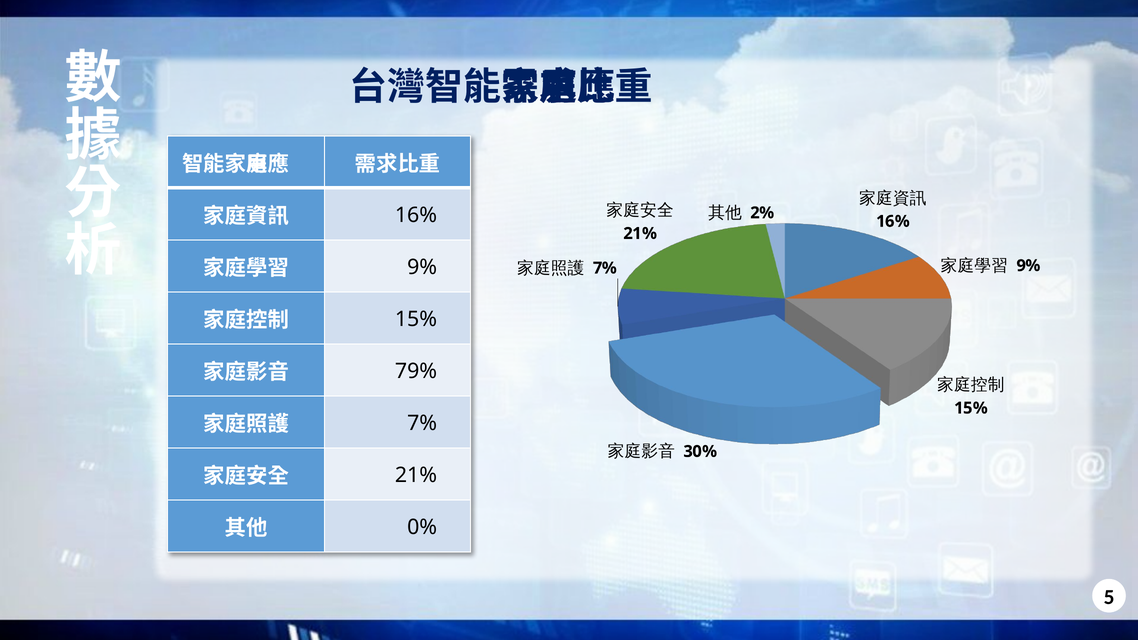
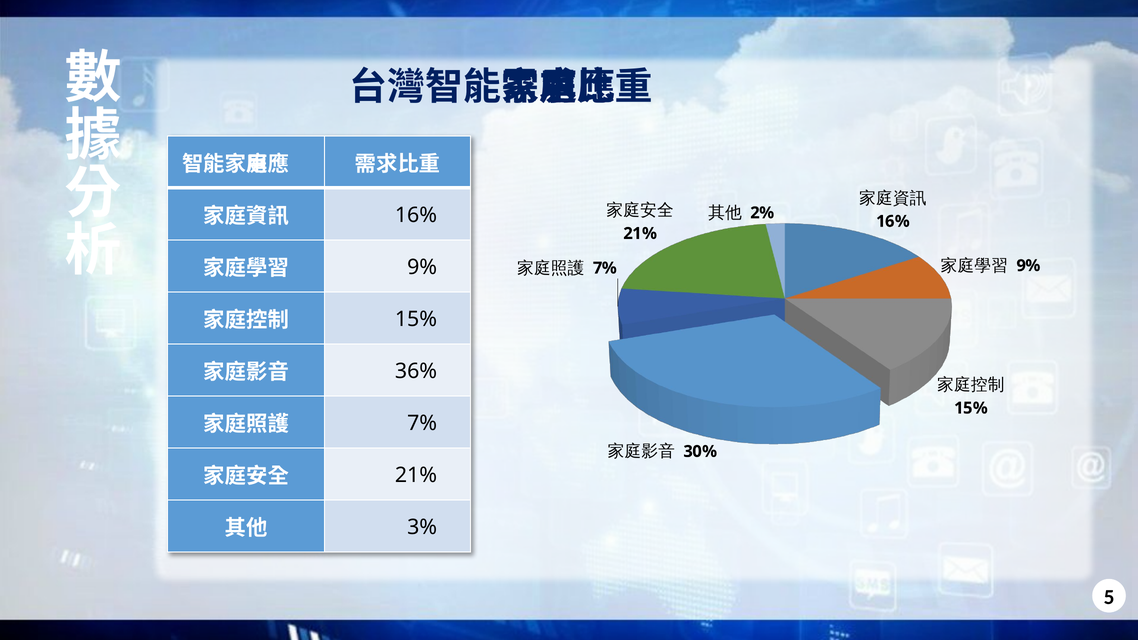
79%: 79% -> 36% (416, 371)
0%: 0% -> 3% (422, 527)
